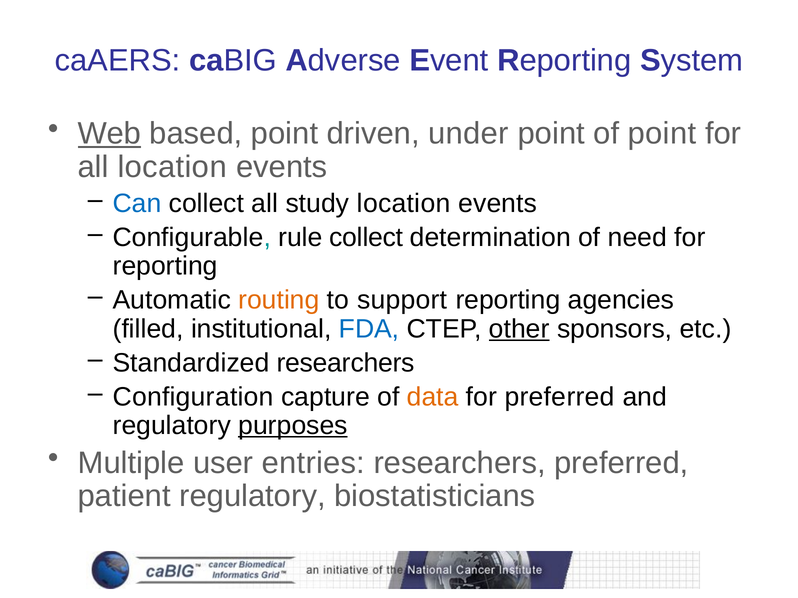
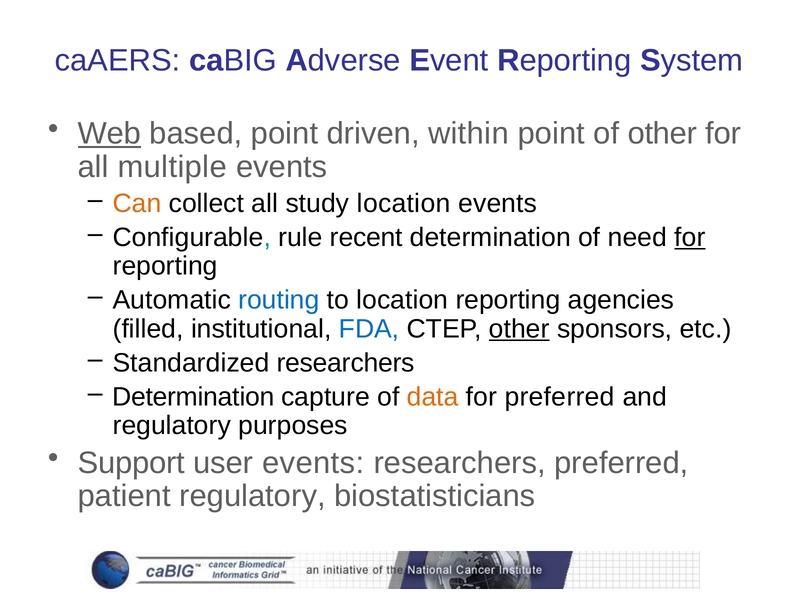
under: under -> within (468, 134)
of point: point -> other (662, 134)
all location: location -> multiple (172, 167)
Can colour: blue -> orange (137, 204)
rule collect: collect -> recent (366, 238)
for underline: none -> present (690, 238)
routing colour: orange -> blue (279, 300)
to support: support -> location (402, 300)
Configuration: Configuration -> Determination (193, 397)
purposes underline: present -> none (293, 426)
Multiple: Multiple -> Support (131, 463)
user entries: entries -> events (313, 463)
